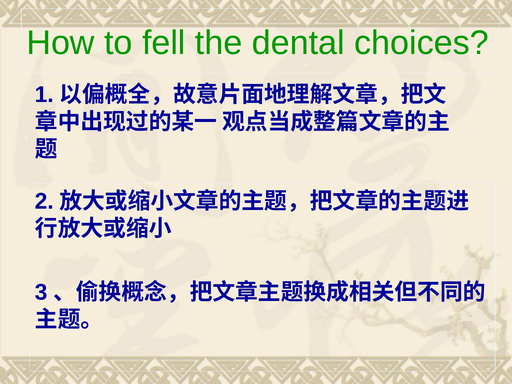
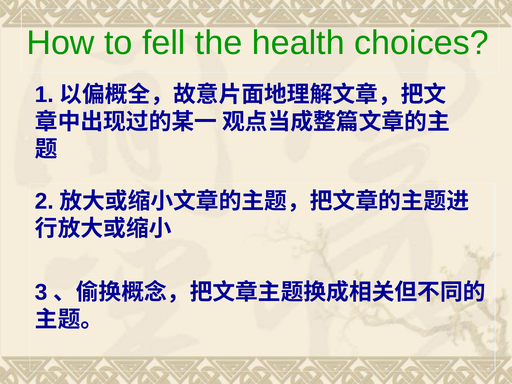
dental: dental -> health (298, 43)
